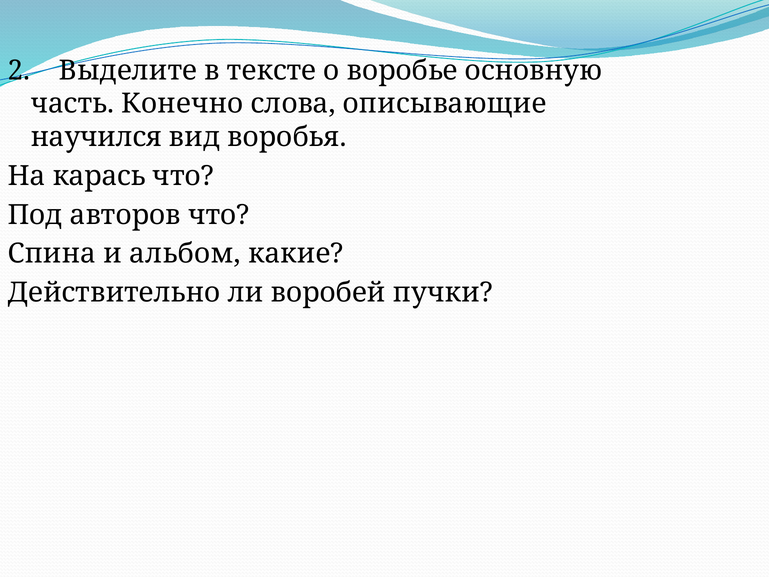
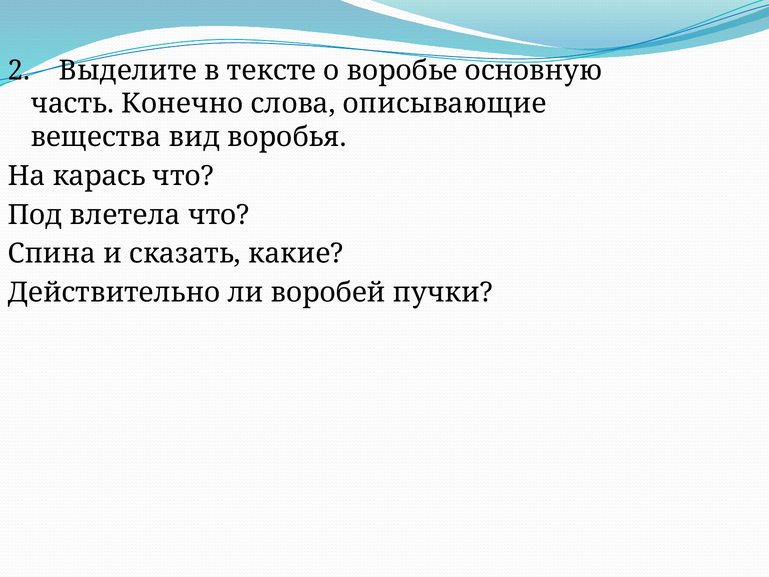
научился: научился -> вещества (96, 137)
авторов: авторов -> влетела (125, 215)
альбом: альбом -> сказать (185, 254)
